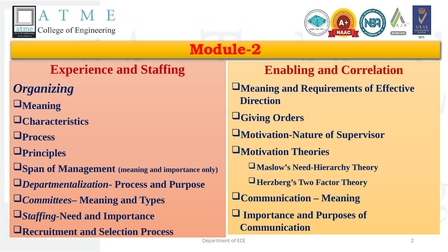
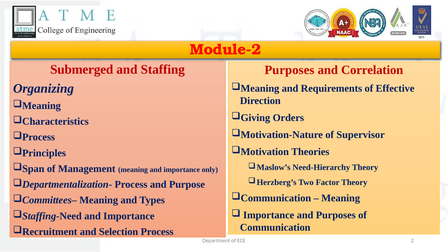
Experience: Experience -> Submerged (82, 70)
Enabling: Enabling -> Purposes (289, 70)
